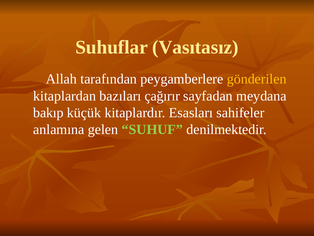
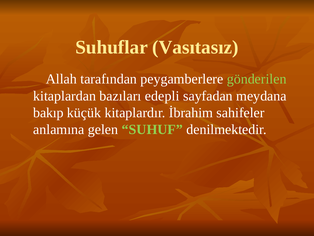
gönderilen colour: yellow -> light green (257, 79)
çağırır: çağırır -> edepli (162, 96)
Esasları: Esasları -> İbrahim (191, 112)
